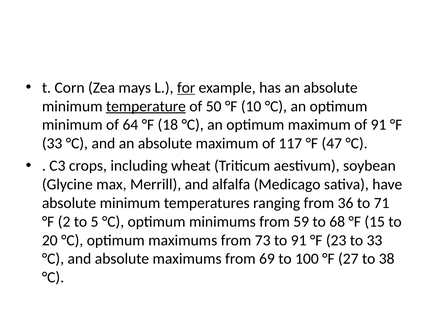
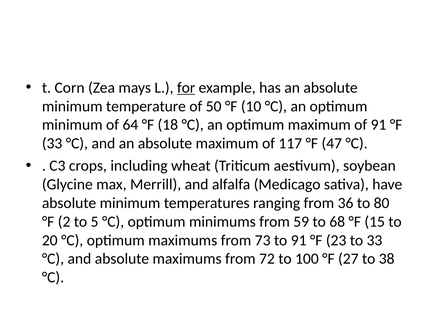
temperature underline: present -> none (146, 106)
71: 71 -> 80 (382, 203)
69: 69 -> 72 (267, 259)
